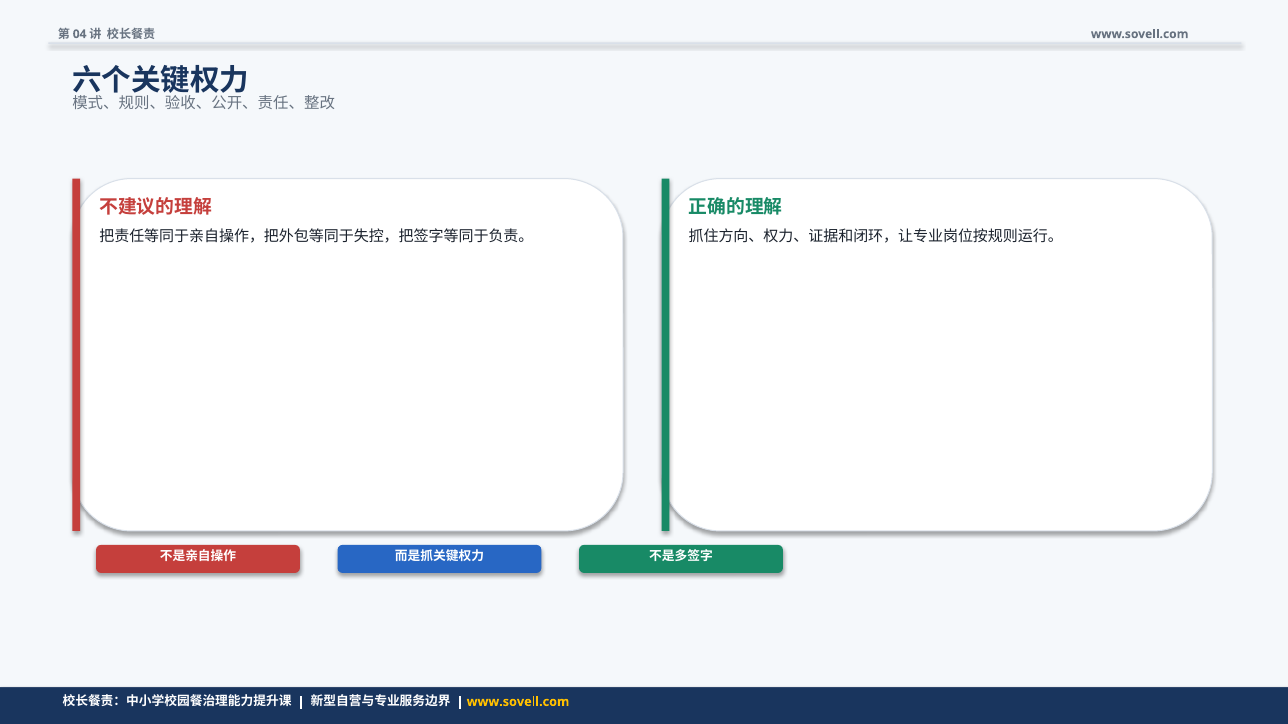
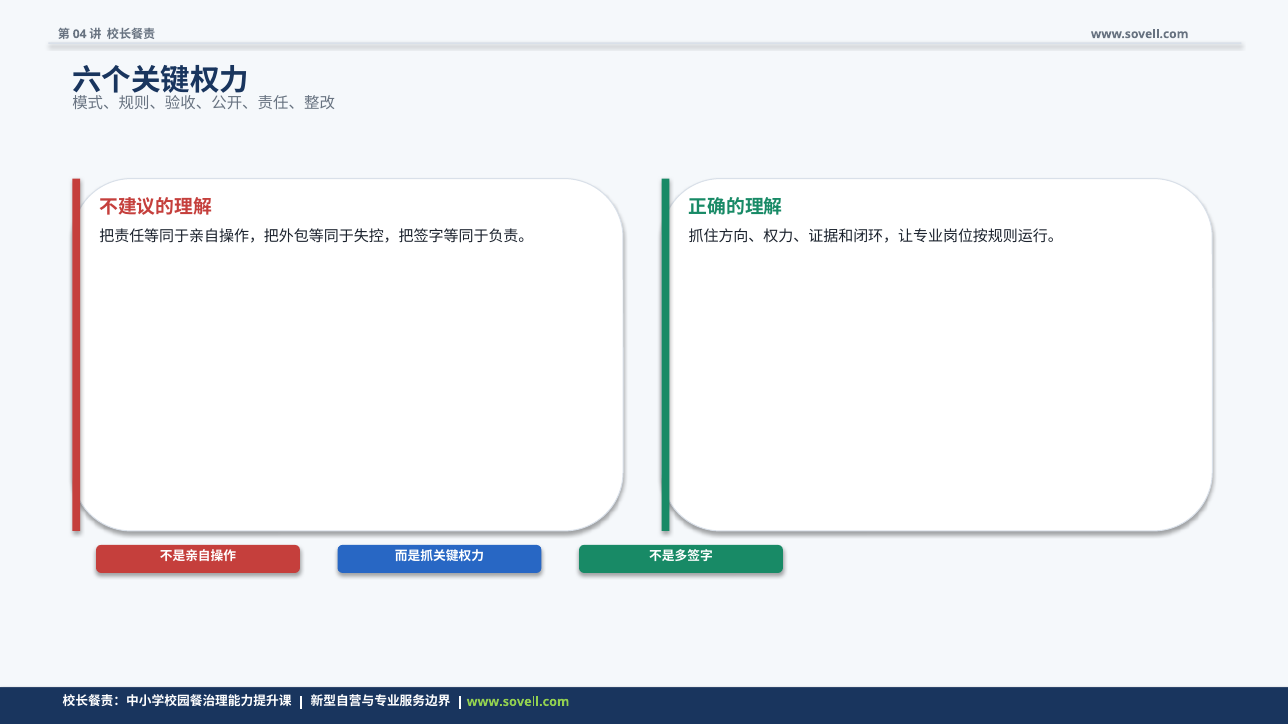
www.sovell.com colour: yellow -> light green (518, 702)
